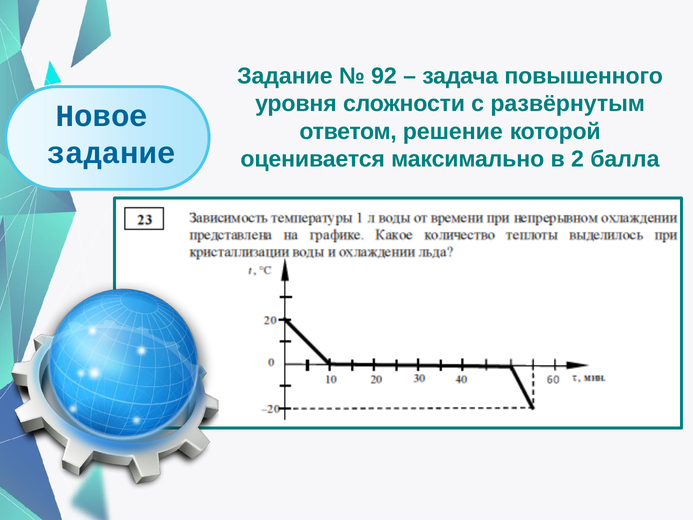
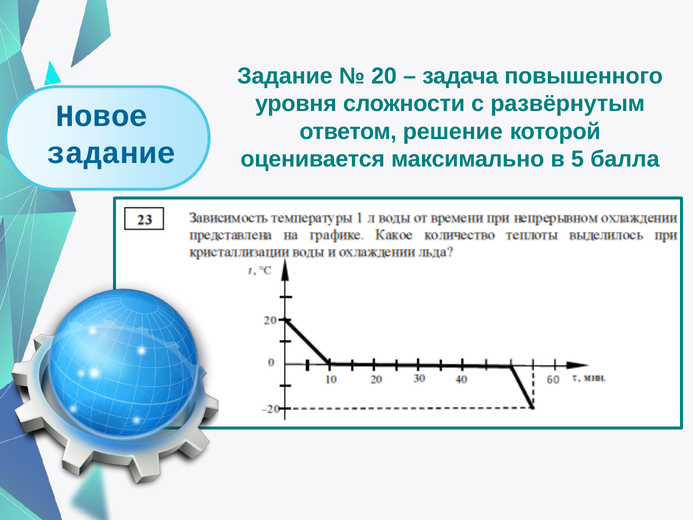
92: 92 -> 20 (384, 76)
2: 2 -> 5 (577, 159)
